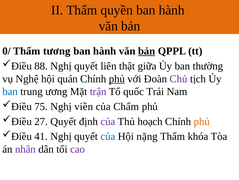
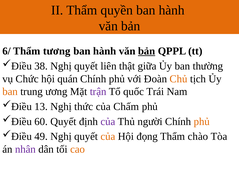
0/: 0/ -> 6/ (7, 51)
88: 88 -> 38 (41, 66)
Nghệ: Nghệ -> Chức (27, 79)
phủ underline: present -> none (117, 79)
Chủ colour: purple -> orange (179, 79)
ban colour: blue -> orange (10, 91)
75: 75 -> 13 (41, 106)
viền: viền -> thức (84, 106)
27: 27 -> 60 (41, 121)
hoạch: hoạch -> người (150, 121)
41: 41 -> 49 (41, 136)
của colour: blue -> orange (108, 136)
nặng: nặng -> đọng (147, 136)
khóa: khóa -> chào (198, 136)
cao colour: purple -> orange (78, 149)
